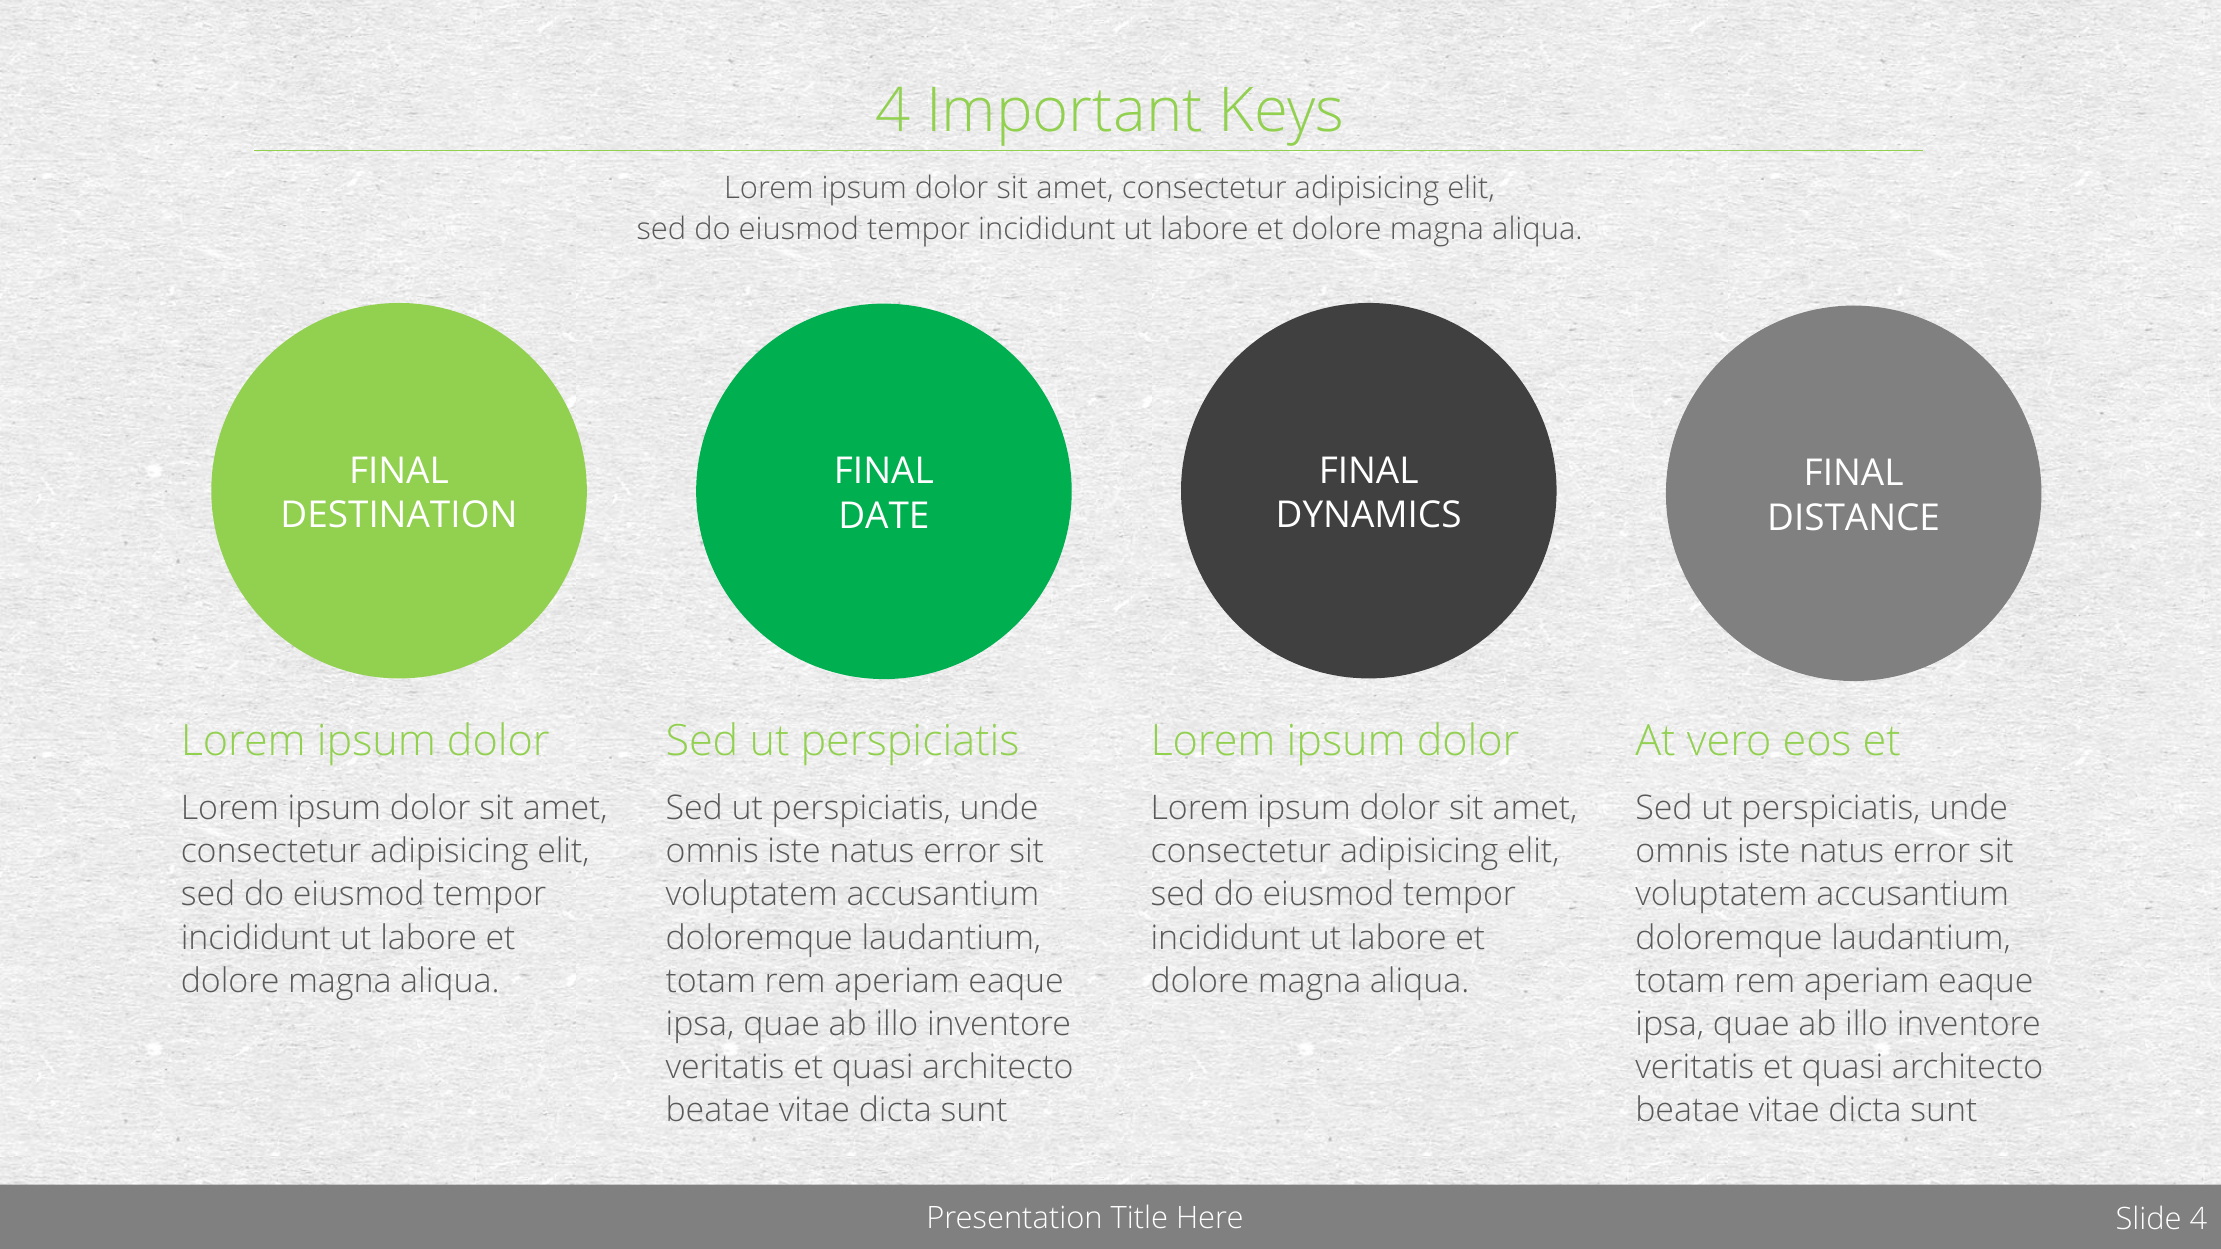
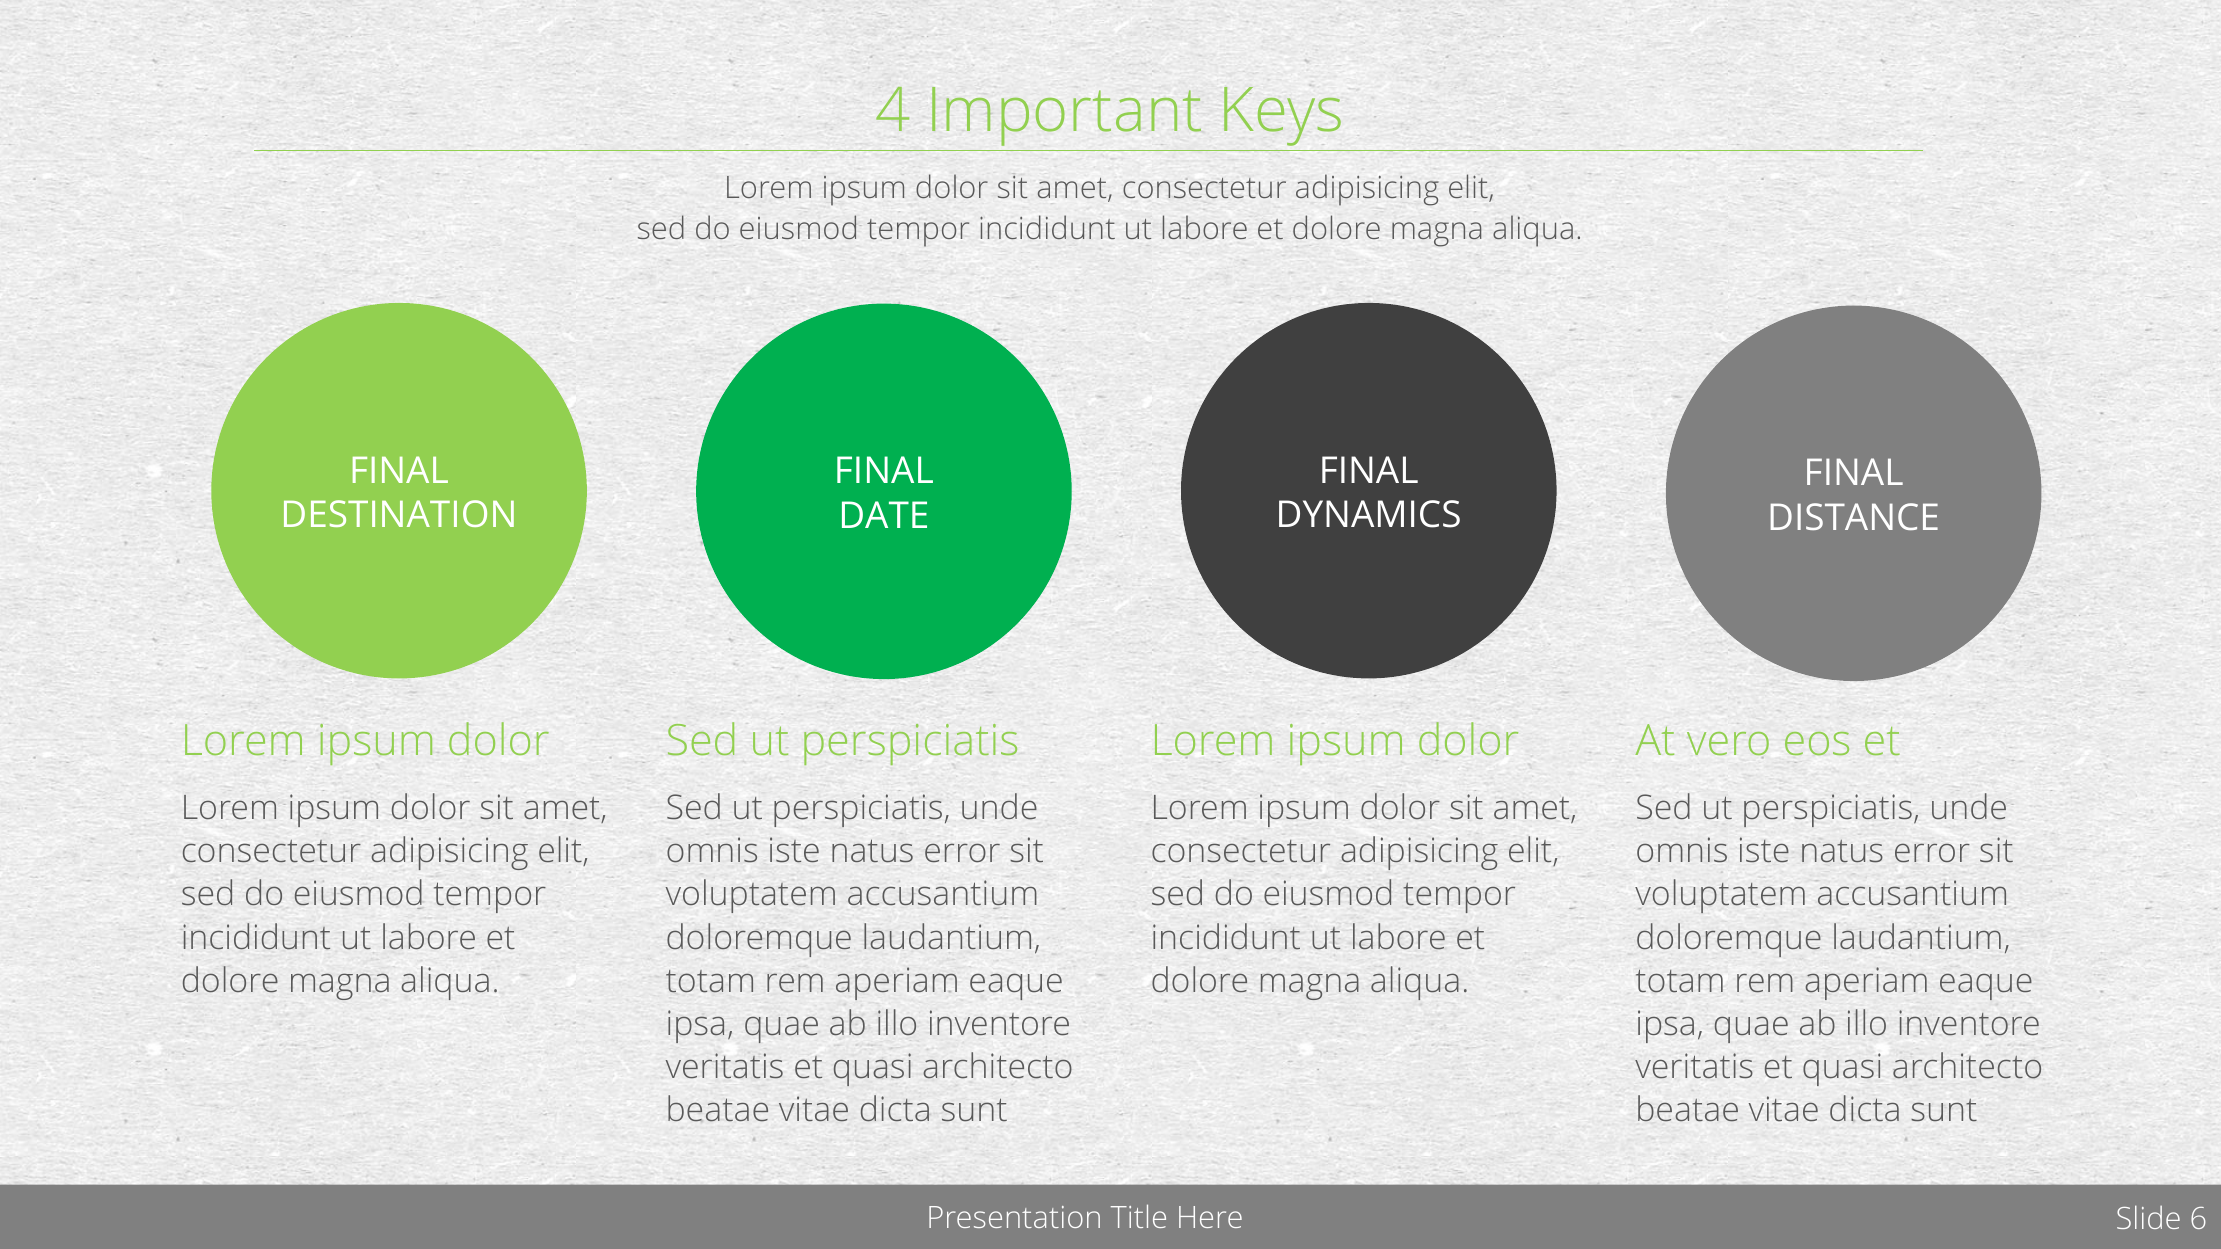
Slide 4: 4 -> 6 (2198, 1220)
